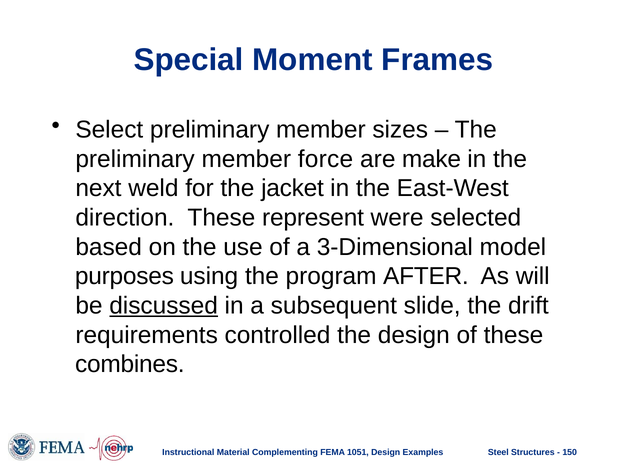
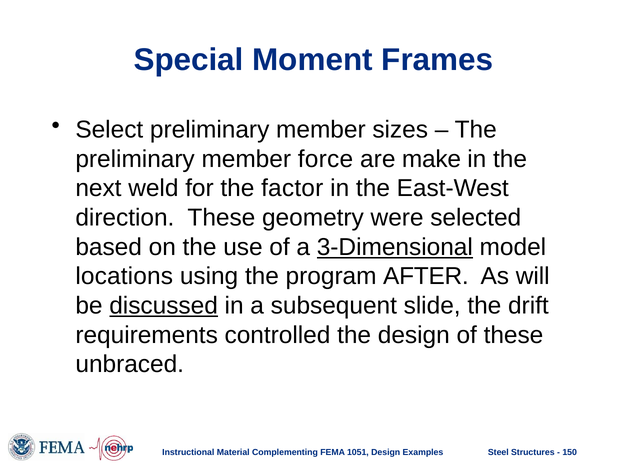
jacket: jacket -> factor (292, 189)
represent: represent -> geometry (313, 218)
3-Dimensional underline: none -> present (395, 247)
purposes: purposes -> locations (124, 277)
combines: combines -> unbraced (130, 365)
